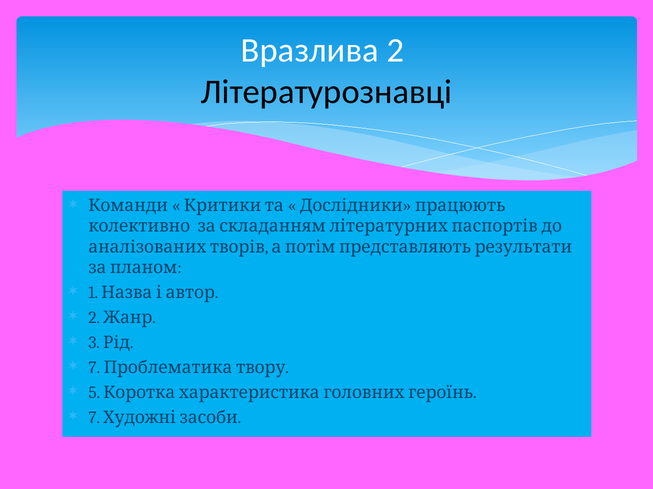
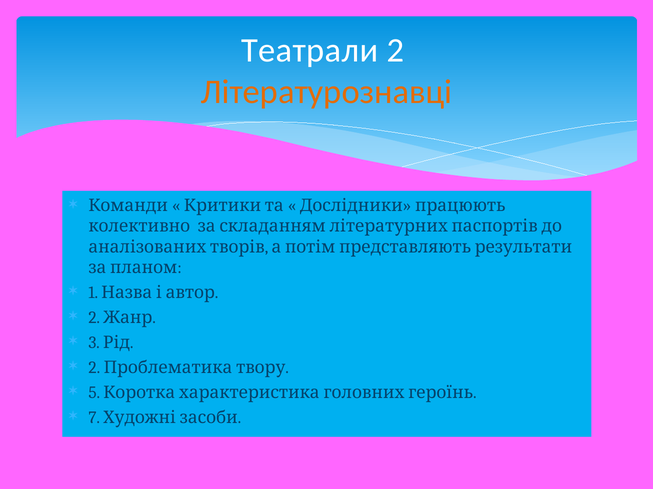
Вразлива: Вразлива -> Театрали (310, 51)
Літературознавці colour: black -> orange (326, 92)
7: 7 -> 2 (94, 368)
